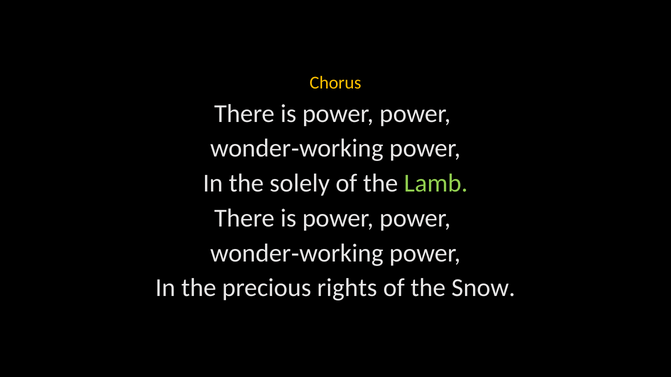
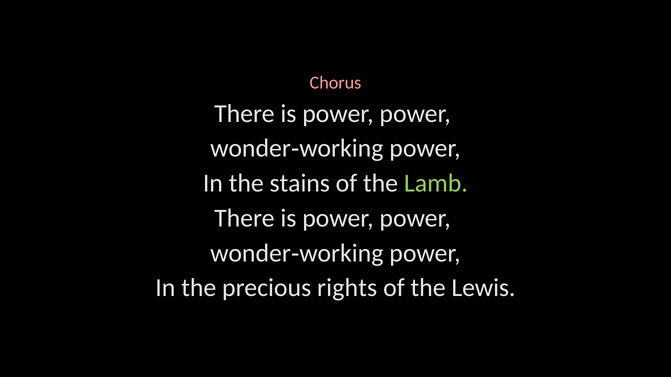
Chorus colour: yellow -> pink (335, 83)
solely: solely -> stains (300, 184)
Snow: Snow -> Lewis (483, 288)
